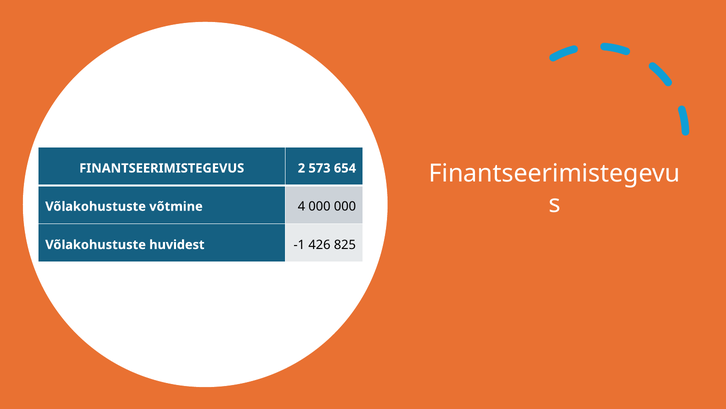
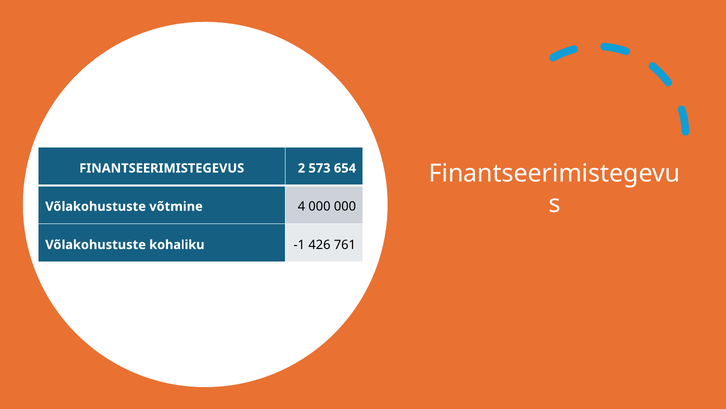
huvidest: huvidest -> kohaliku (177, 244)
825: 825 -> 761 (345, 244)
